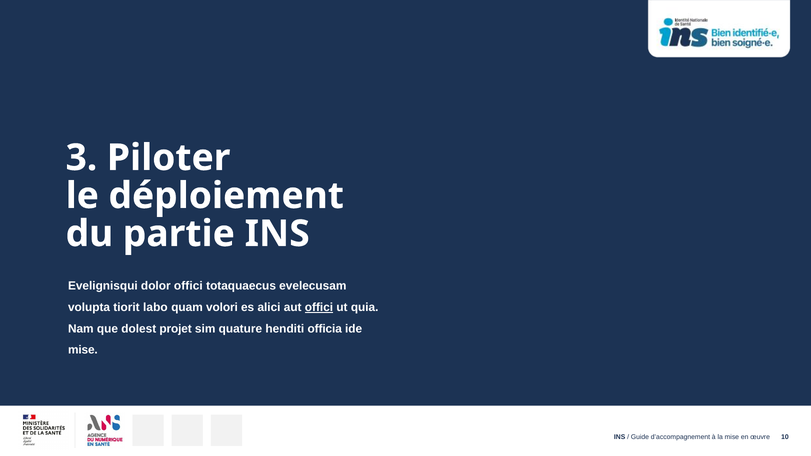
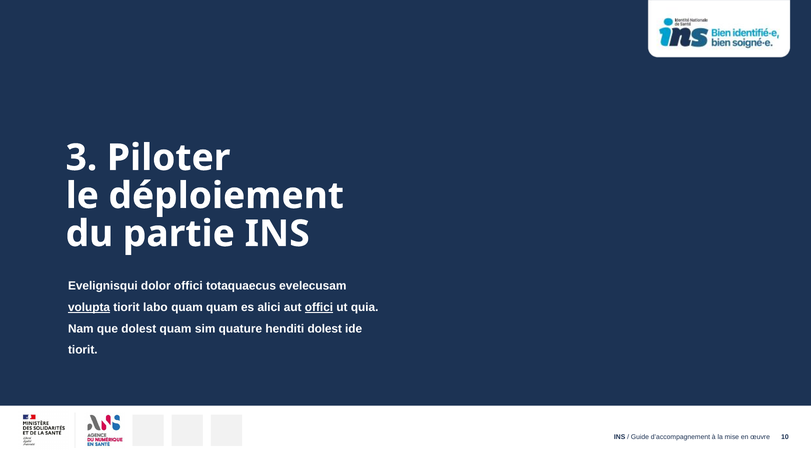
volupta underline: none -> present (89, 307)
quam volori: volori -> quam (222, 307)
dolest projet: projet -> quam (176, 329)
henditi officia: officia -> dolest (325, 329)
mise: mise -> tiorit (83, 350)
